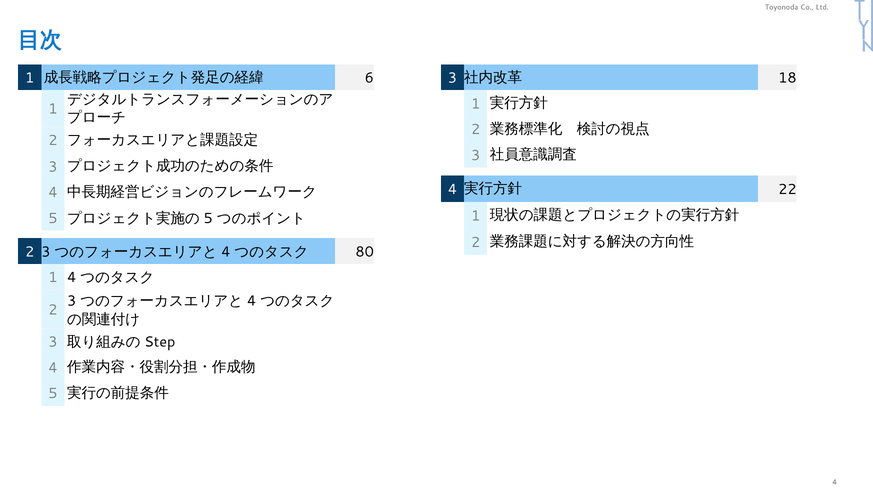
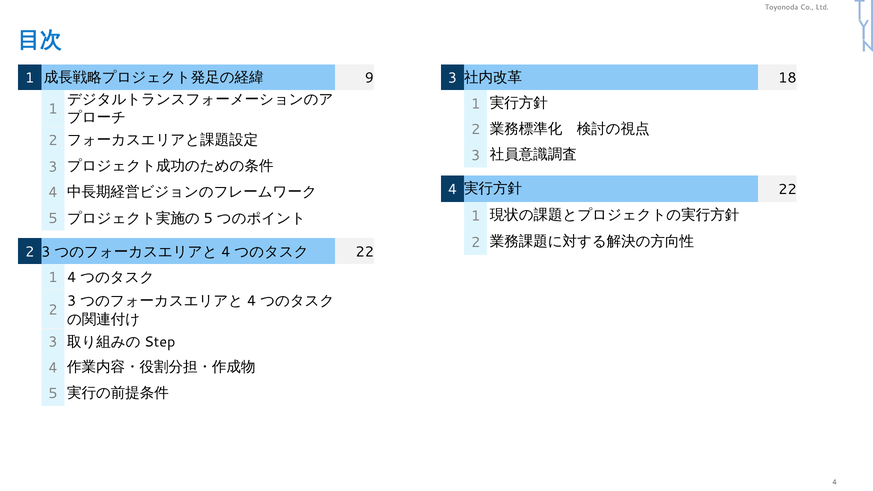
6: 6 -> 9 (369, 78)
80: 80 -> 22 (365, 252)
